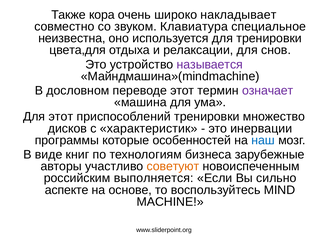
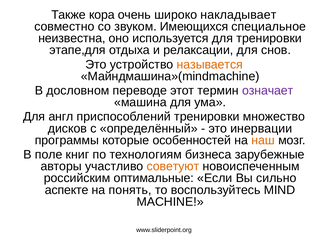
Клавиатура: Клавиатура -> Имеющихся (194, 27)
цвета,для: цвета,для -> этапе,для (77, 50)
называется colour: purple -> orange (210, 64)
Для этот: этот -> англ (61, 117)
характеристик: характеристик -> определённый (149, 128)
наш colour: blue -> orange (263, 140)
виде: виде -> поле (49, 155)
выполняется: выполняется -> оптимальные (154, 178)
основе: основе -> понять (130, 190)
